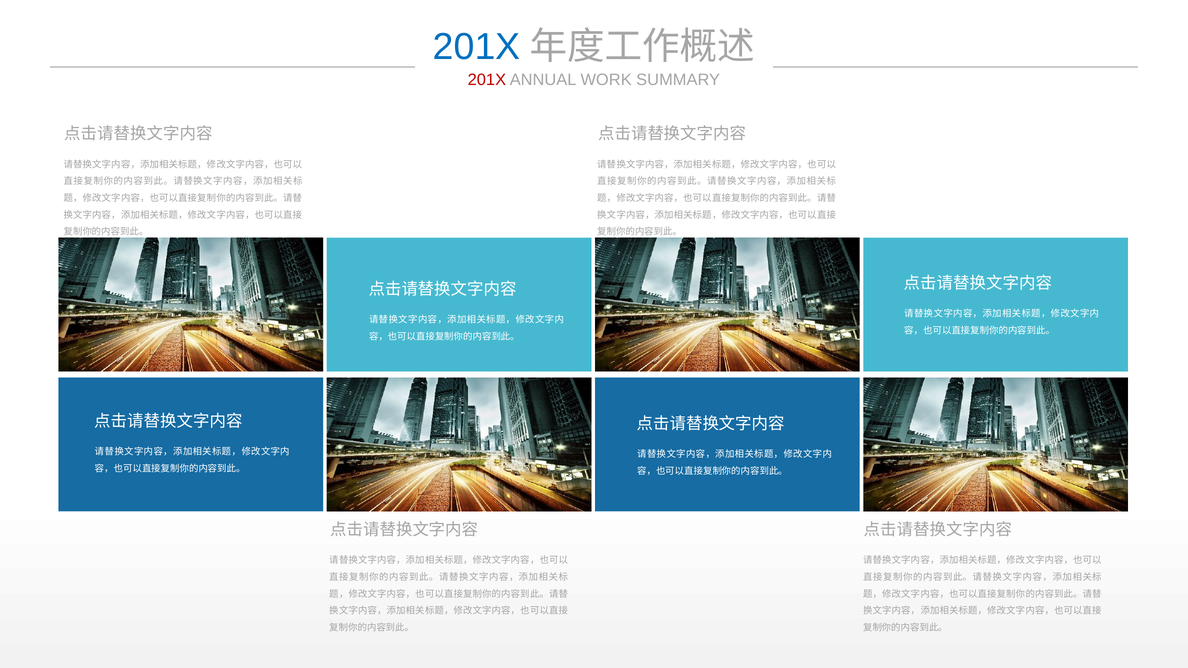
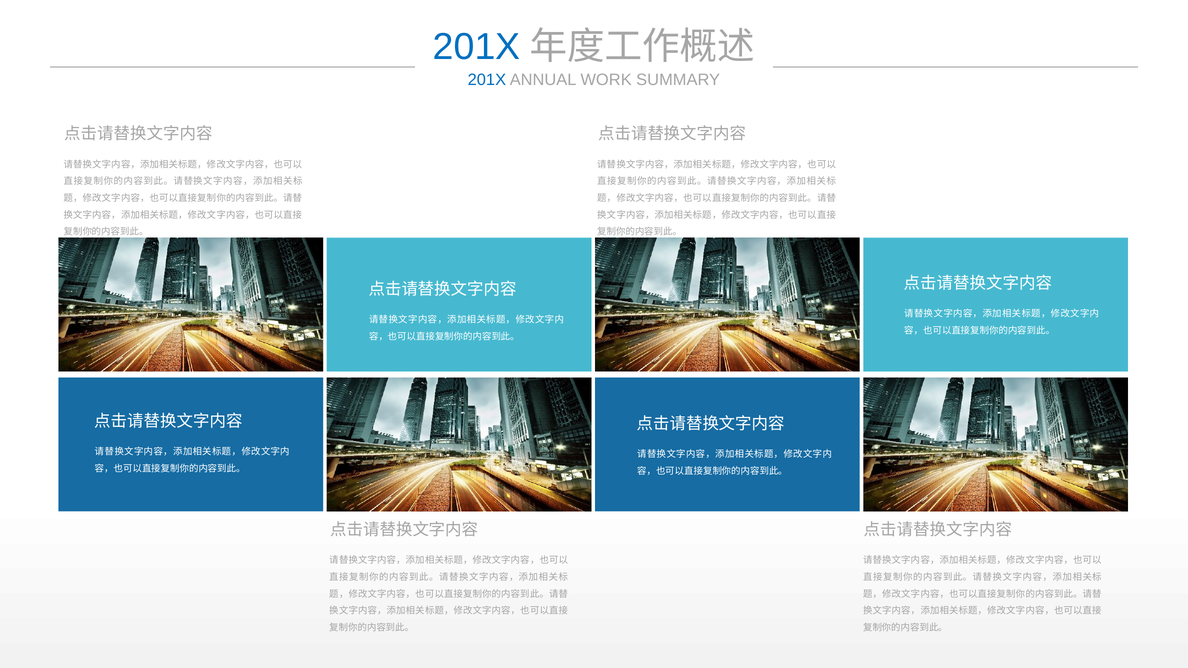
201X colour: red -> blue (487, 80)
